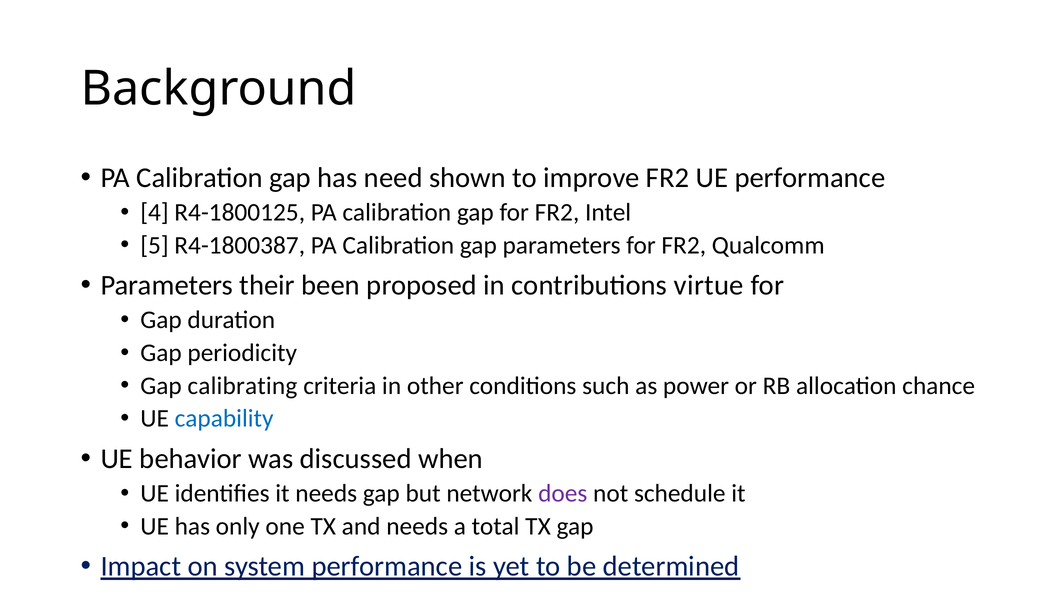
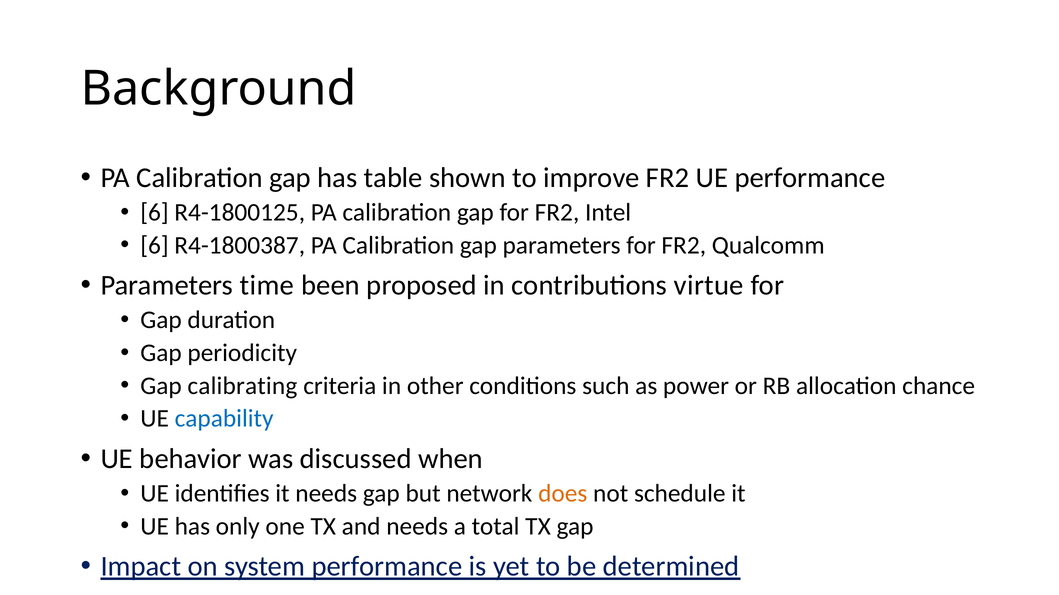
need: need -> table (393, 178)
4: 4 -> 6 (154, 213)
5: 5 -> 6 (154, 245)
their: their -> time (267, 286)
does colour: purple -> orange (563, 494)
